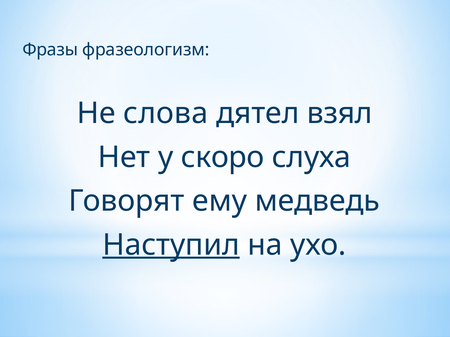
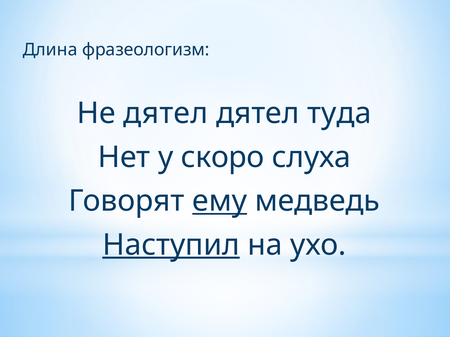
Фразы: Фразы -> Длина (50, 50)
Не слова: слова -> дятел (166, 114)
взял: взял -> туда (339, 114)
ему underline: none -> present (220, 201)
